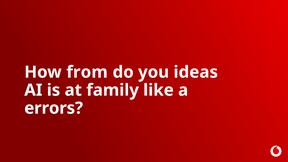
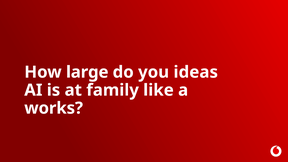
from: from -> large (87, 72)
errors: errors -> works (54, 108)
